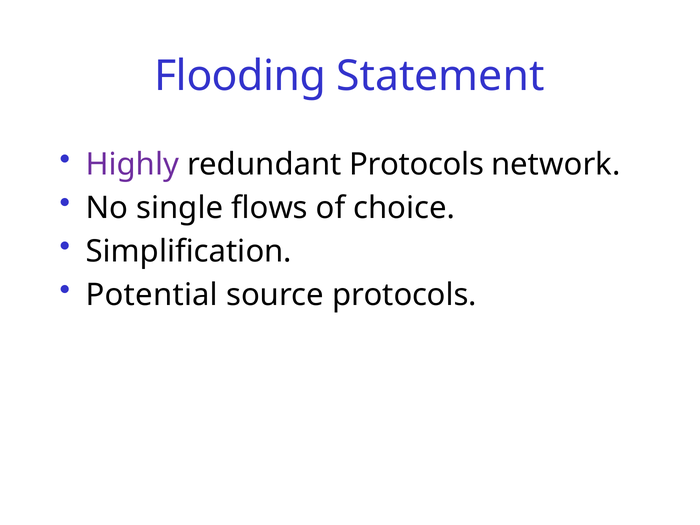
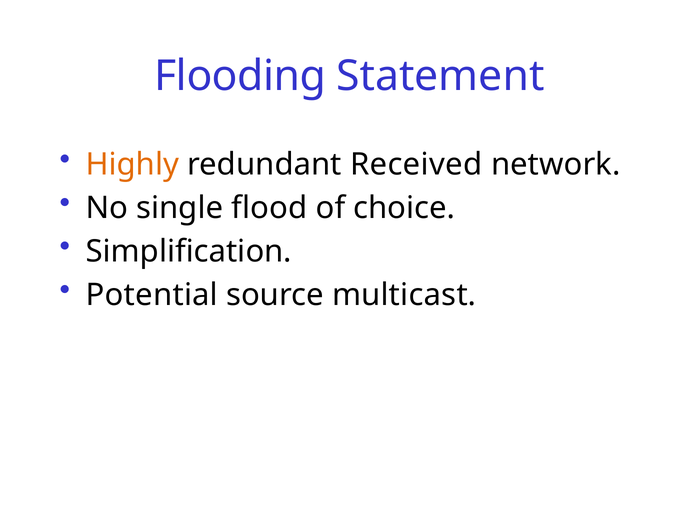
Highly colour: purple -> orange (132, 164)
redundant Protocols: Protocols -> Received (416, 164)
flows: flows -> flood (269, 208)
source protocols: protocols -> multicast (404, 295)
